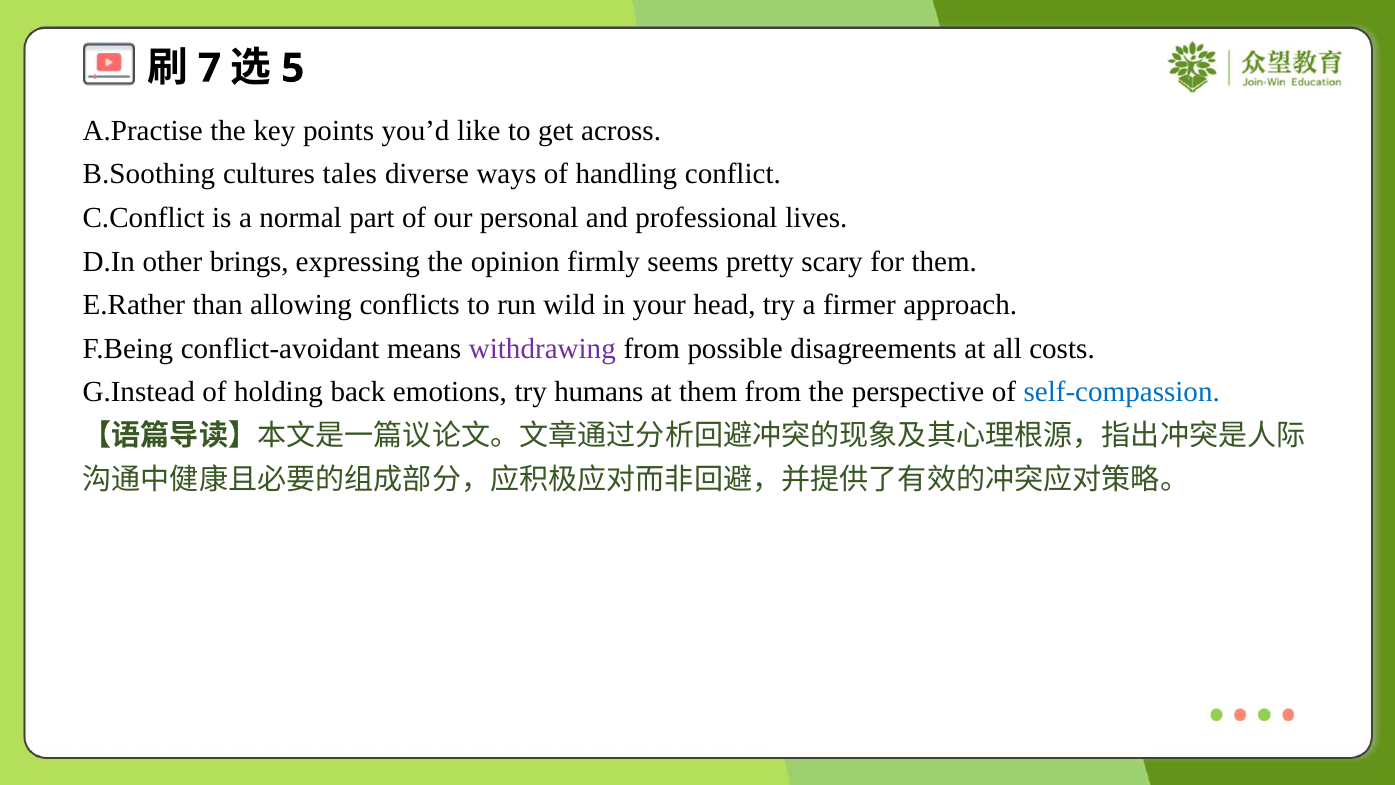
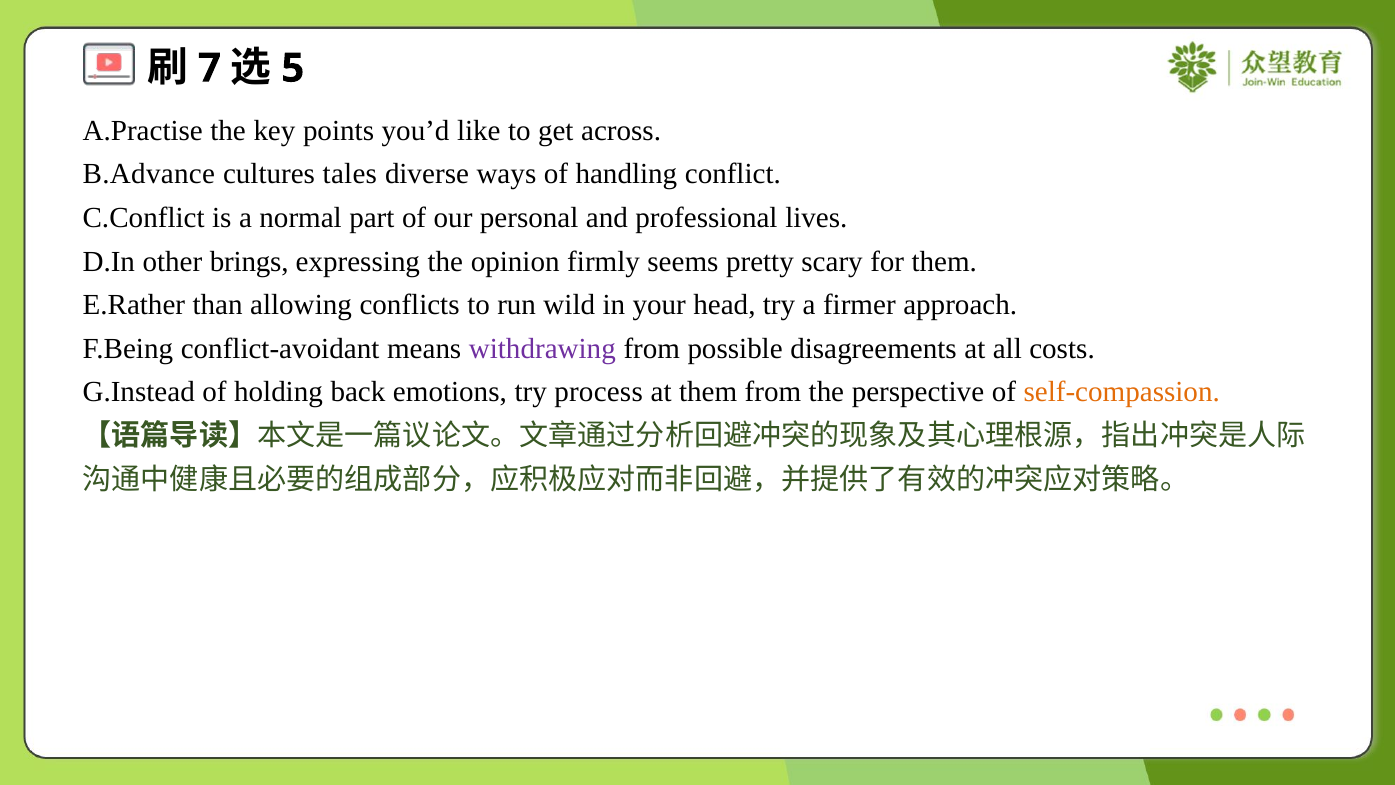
B.Soothing: B.Soothing -> B.Advance (149, 174)
humans: humans -> process (599, 392)
self-compassion colour: blue -> orange (1122, 392)
